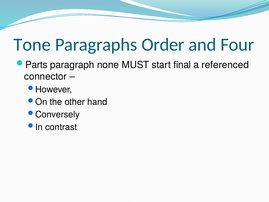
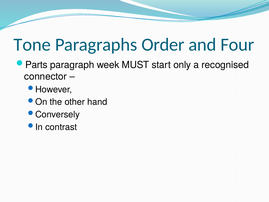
none: none -> week (108, 65)
final: final -> only (182, 65)
referenced: referenced -> recognised (225, 65)
